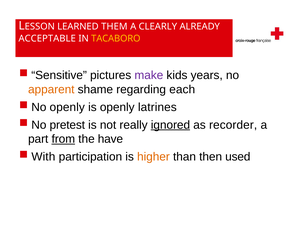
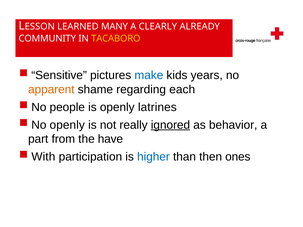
THEM: THEM -> MANY (114, 27)
ACCEPTABLE: ACCEPTABLE -> COMMUNITY (47, 39)
make colour: purple -> blue (149, 75)
No openly: openly -> people (67, 107)
No pretest: pretest -> openly (67, 125)
recorder: recorder -> behavior (233, 125)
from underline: present -> none (63, 139)
higher colour: orange -> blue (153, 157)
used: used -> ones (238, 157)
